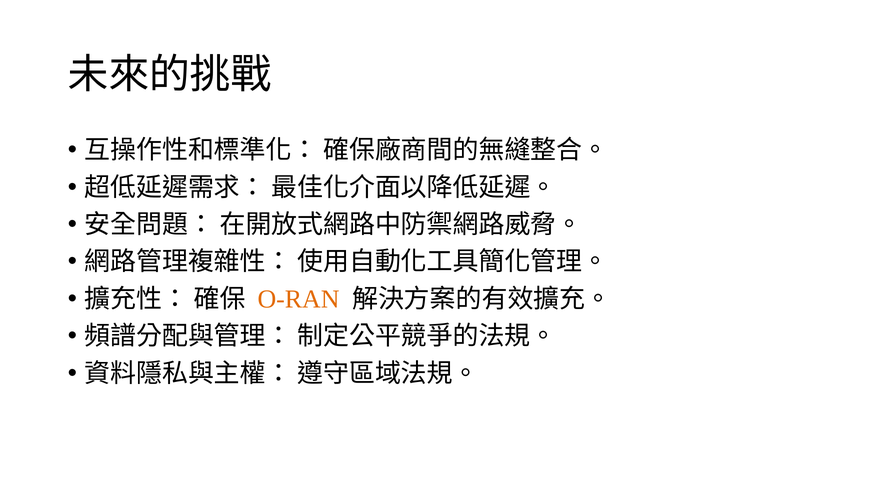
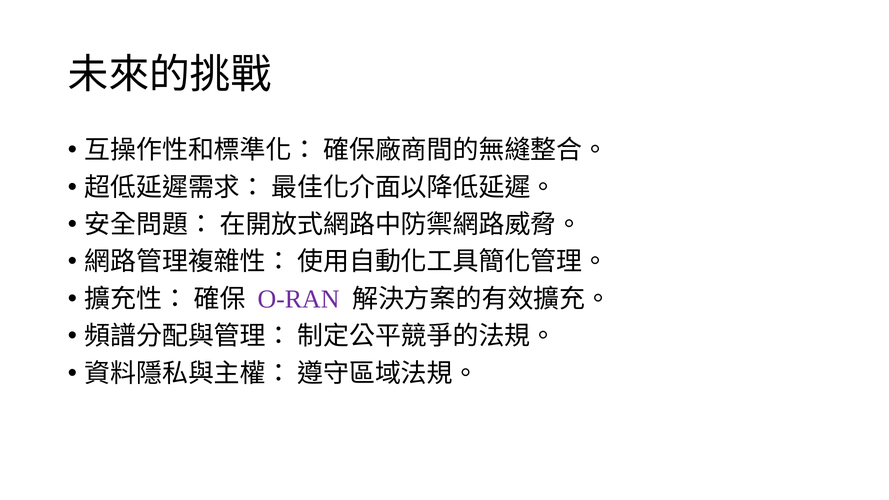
O-RAN colour: orange -> purple (299, 299)
